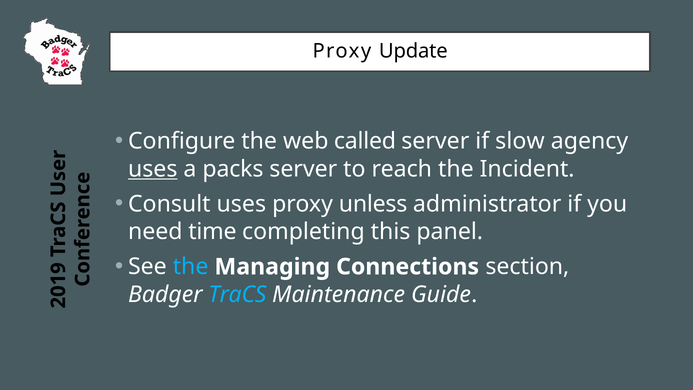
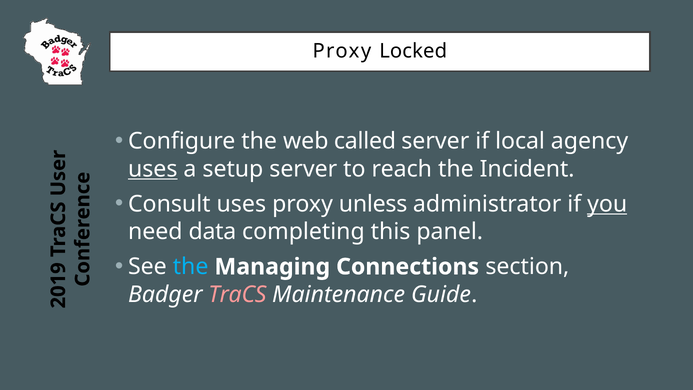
Update: Update -> Locked (413, 51)
slow: slow -> local (520, 141)
packs: packs -> setup (233, 169)
you underline: none -> present (607, 204)
time: time -> data (212, 232)
TraCS colour: light blue -> pink (237, 294)
